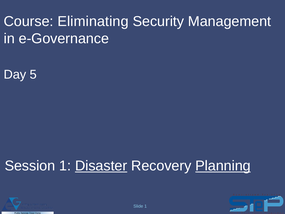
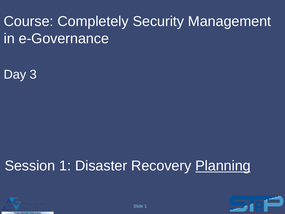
Eliminating: Eliminating -> Completely (93, 21)
5: 5 -> 3 (33, 75)
Disaster underline: present -> none (101, 166)
